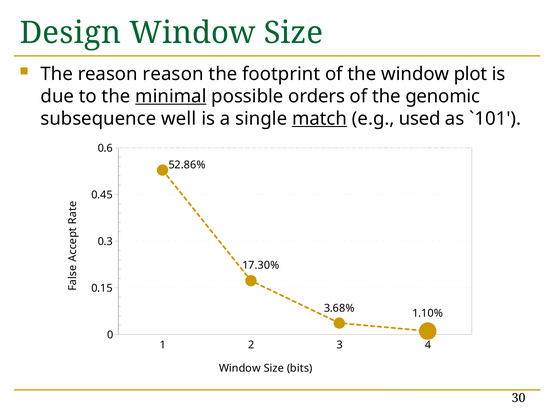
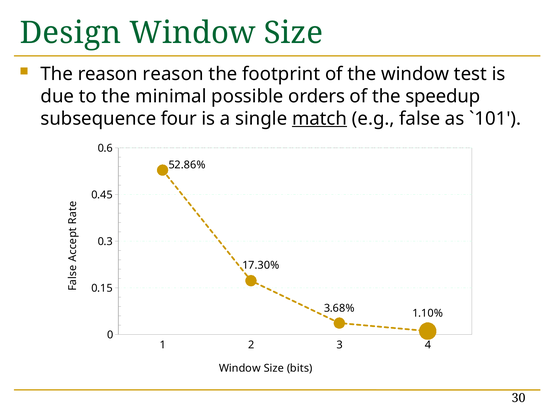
plot: plot -> test (470, 74)
minimal underline: present -> none (171, 96)
genomic: genomic -> speedup (443, 96)
well: well -> four (179, 119)
used: used -> false (420, 119)
